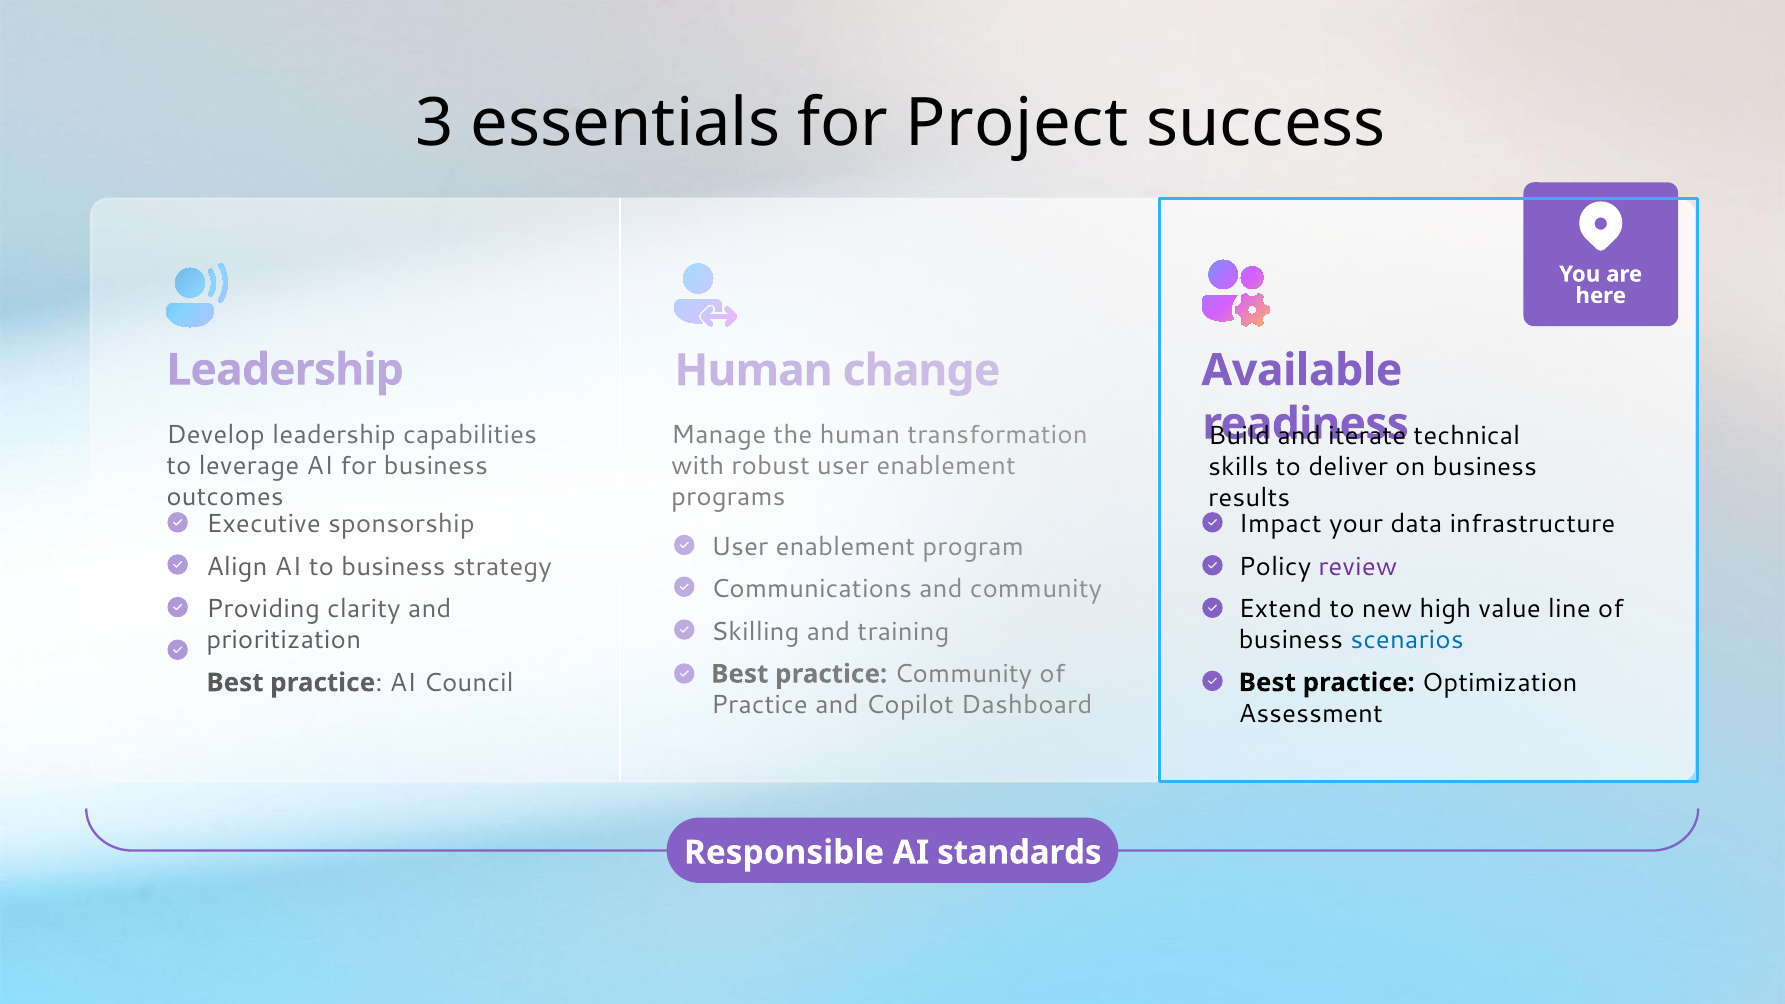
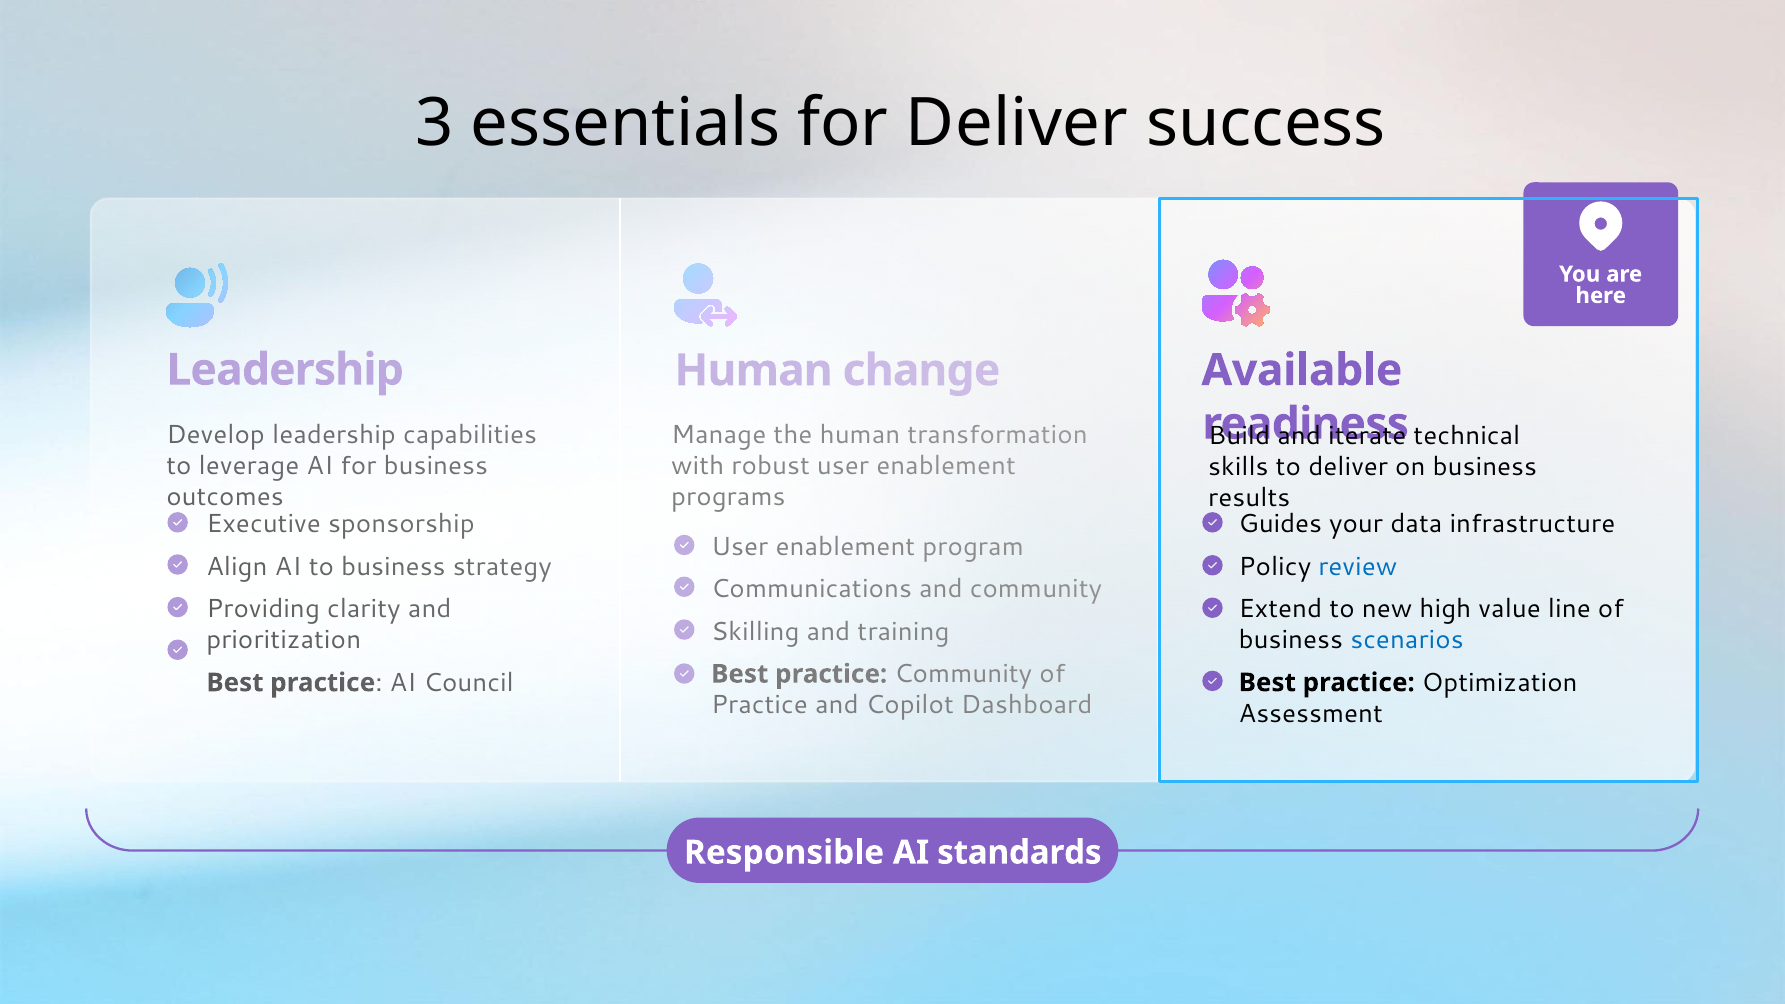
for Project: Project -> Deliver (1017, 123)
Impact: Impact -> Guides (1280, 524)
review colour: purple -> blue (1358, 567)
